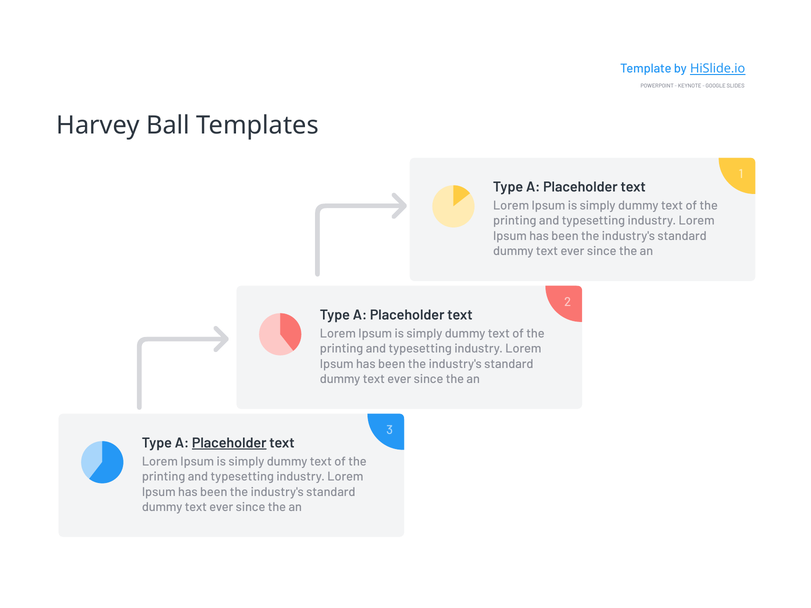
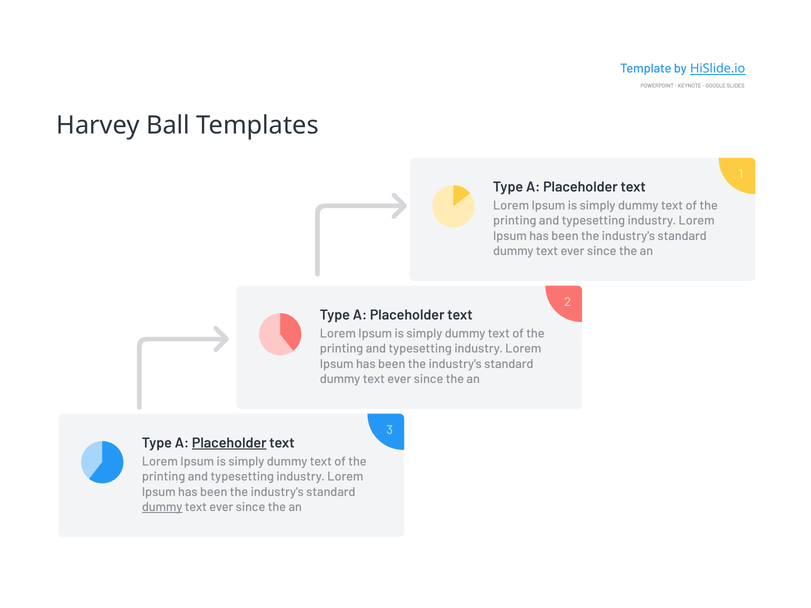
dummy underline: none -> present (162, 507)
